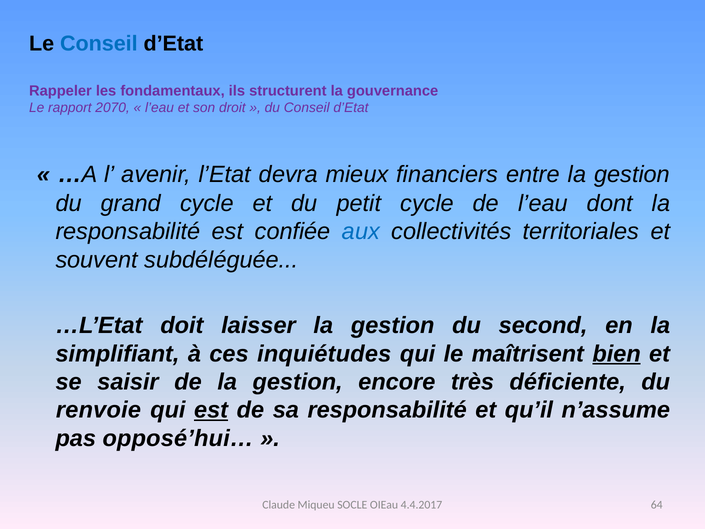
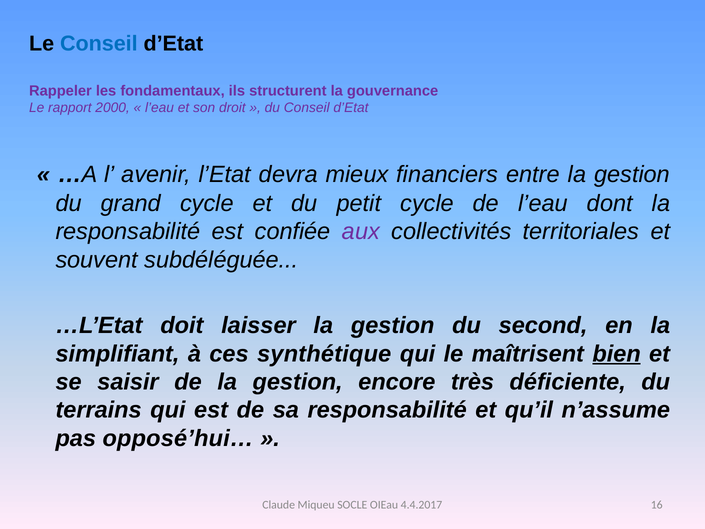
2070: 2070 -> 2000 (113, 108)
aux colour: blue -> purple (361, 231)
inquiétudes: inquiétudes -> synthétique (324, 354)
renvoie: renvoie -> terrains (99, 410)
est underline: present -> none (211, 410)
64: 64 -> 16 (657, 505)
